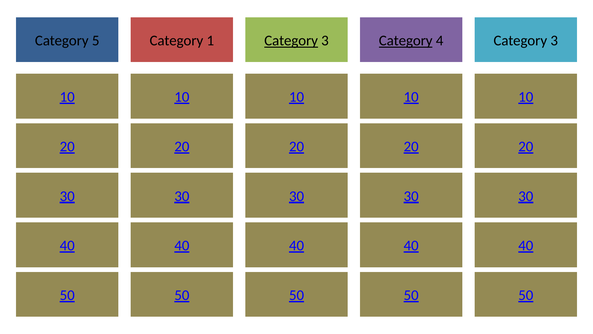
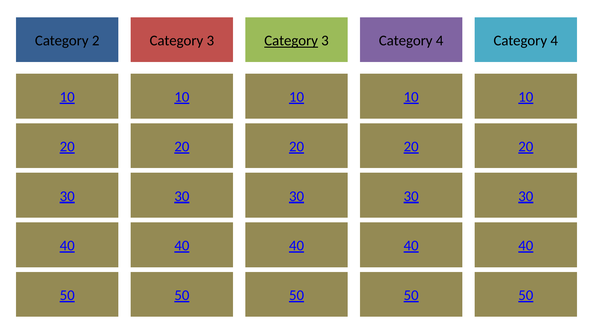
5: 5 -> 2 (96, 41)
1: 1 -> 3 (210, 41)
Category underline: present -> none (406, 41)
3: 3 -> 4 (554, 41)
